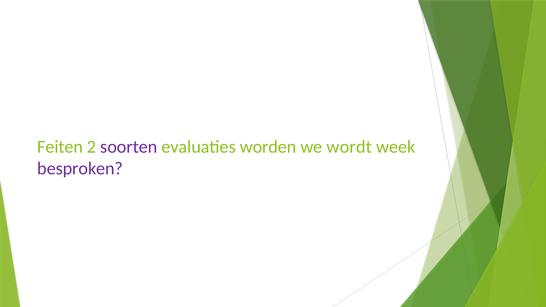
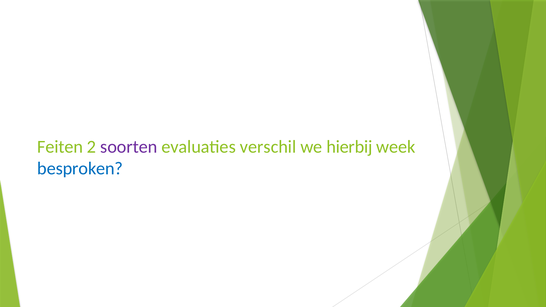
worden: worden -> verschil (268, 147)
wordt: wordt -> hierbij (349, 147)
besproken colour: purple -> blue (80, 169)
